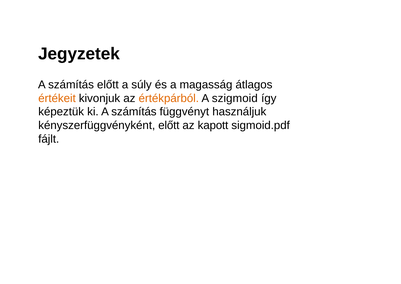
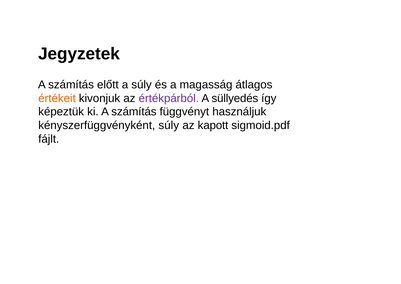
értékpárból colour: orange -> purple (169, 98)
szigmoid: szigmoid -> süllyedés (235, 98)
kényszerfüggvényként előtt: előtt -> súly (169, 125)
